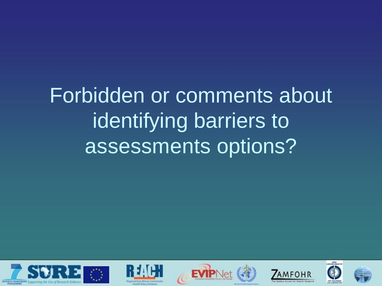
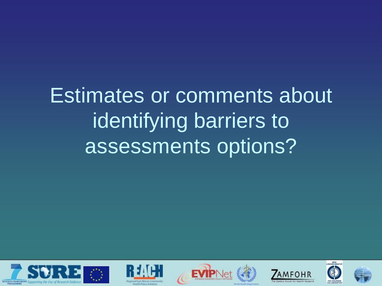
Forbidden: Forbidden -> Estimates (97, 96)
